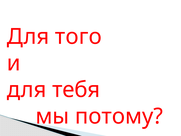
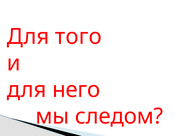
тебя: тебя -> него (76, 90)
потому: потому -> следом (119, 116)
